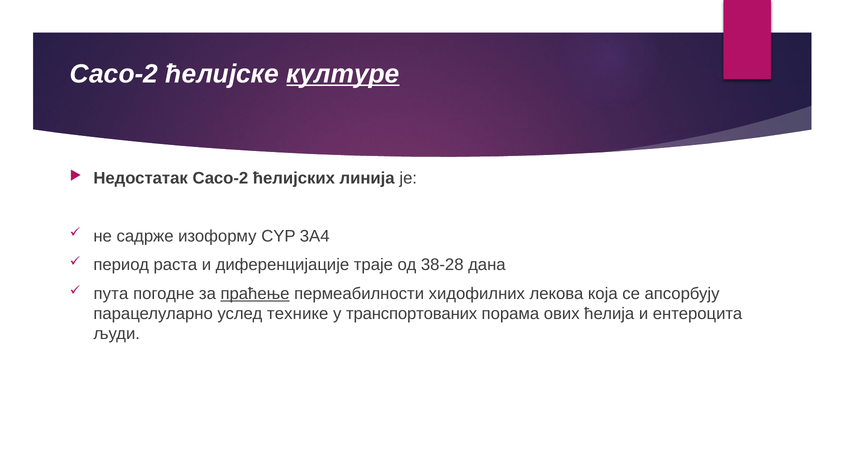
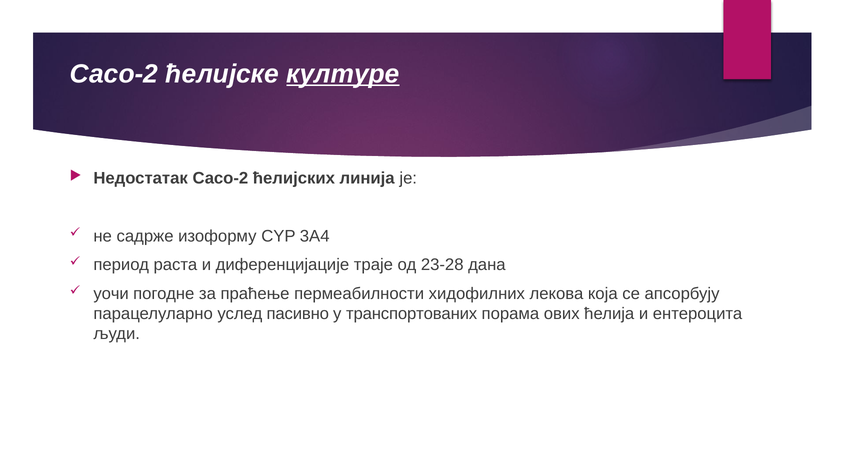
38-28: 38-28 -> 23-28 (442, 265)
пута: пута -> уочи (111, 294)
праћење underline: present -> none (255, 294)
технике: технике -> пасивно (298, 314)
